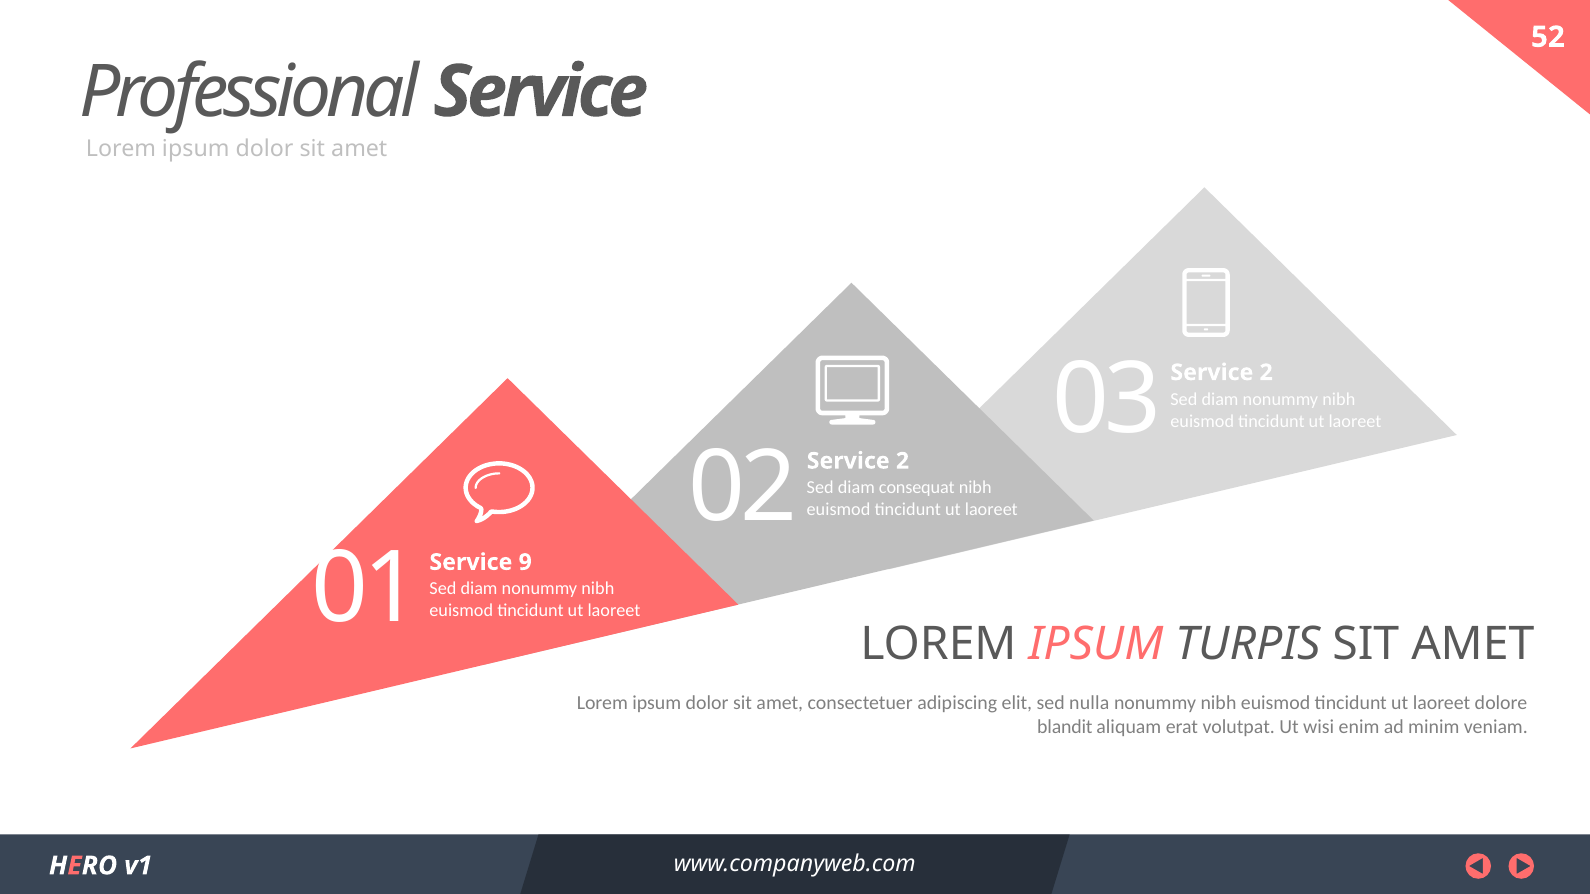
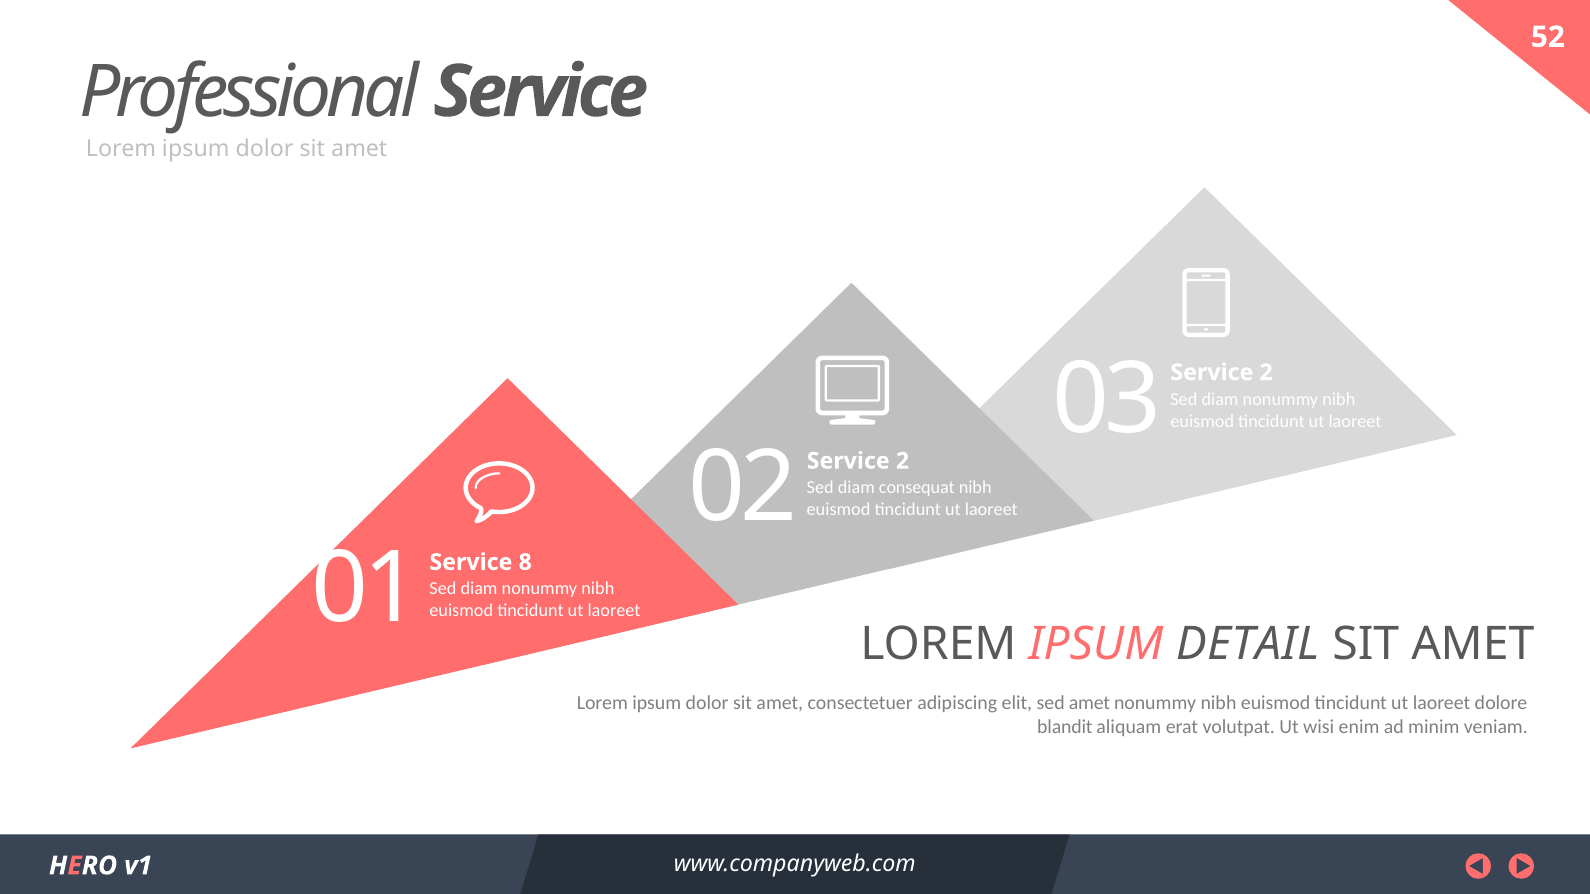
9: 9 -> 8 (525, 562)
TURPIS: TURPIS -> DETAIL (1248, 645)
sed nulla: nulla -> amet (1089, 703)
